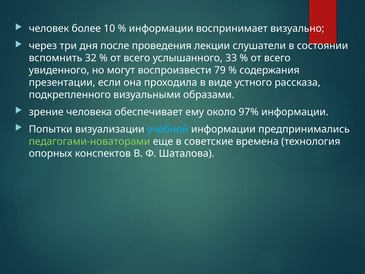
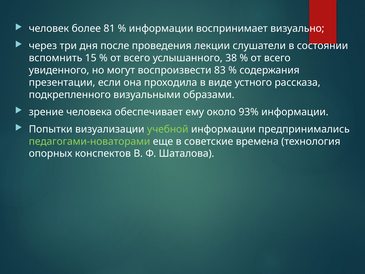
10: 10 -> 81 (109, 29)
32: 32 -> 15 (91, 58)
33: 33 -> 38 (231, 58)
79: 79 -> 83 (220, 70)
97%: 97% -> 93% (249, 112)
учебной colour: light blue -> light green (168, 129)
